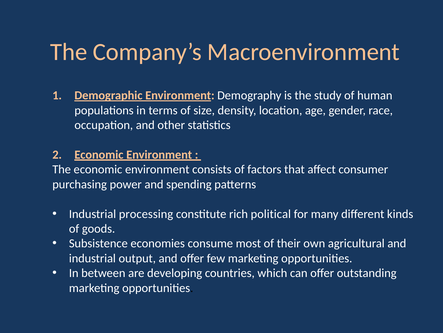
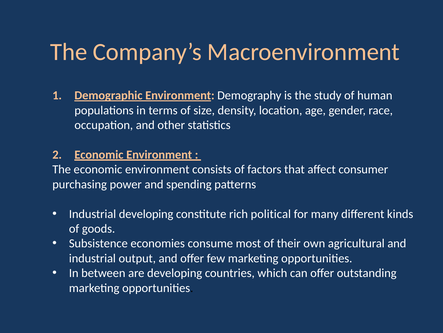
Industrial processing: processing -> developing (146, 213)
